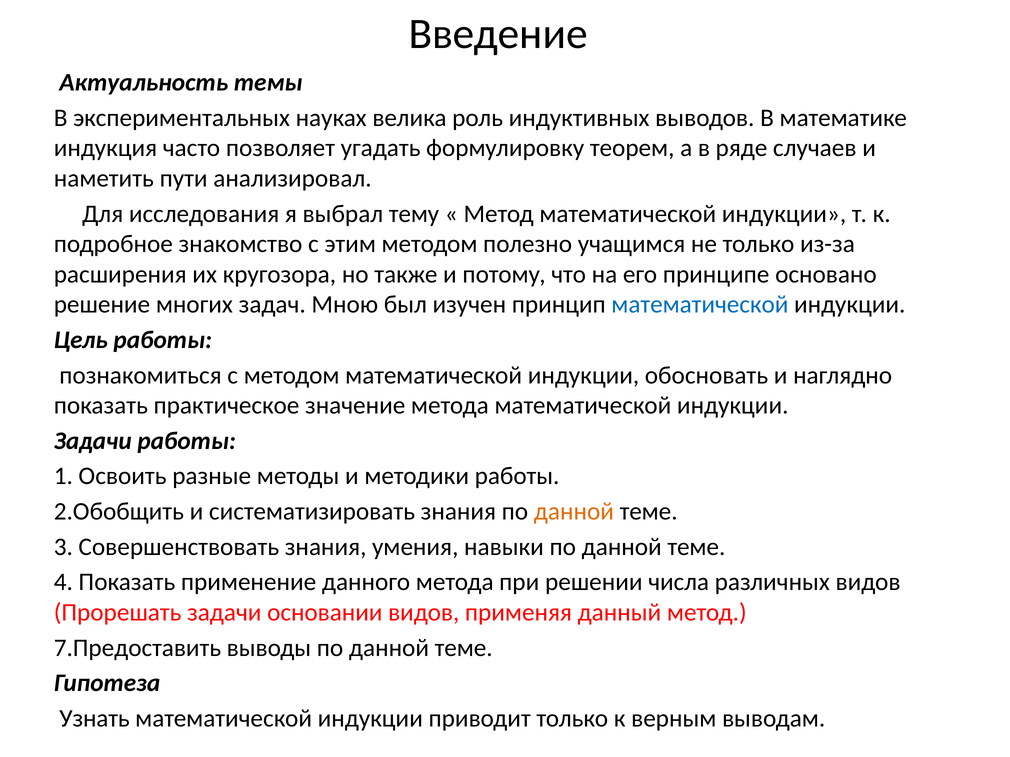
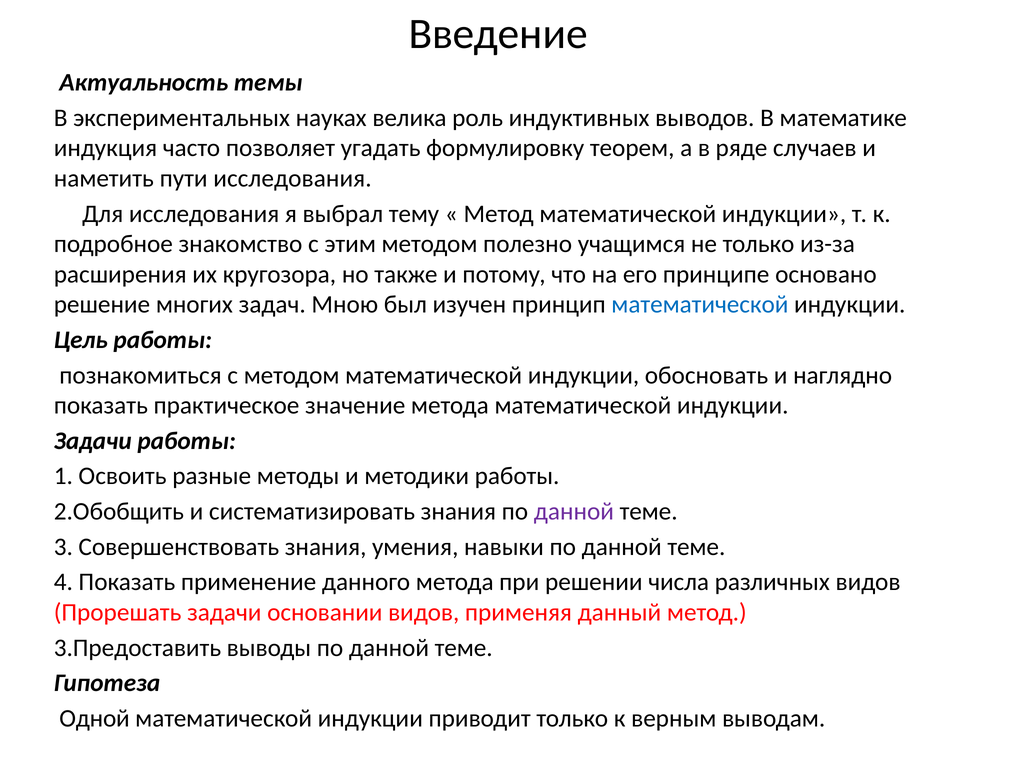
пути анализировал: анализировал -> исследования (292, 179)
данной colour: orange -> purple (574, 512)
7.Предоставить: 7.Предоставить -> 3.Предоставить (137, 648)
Узнать: Узнать -> Одной (95, 719)
